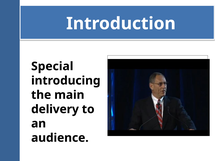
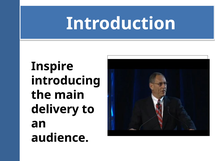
Special: Special -> Inspire (52, 66)
